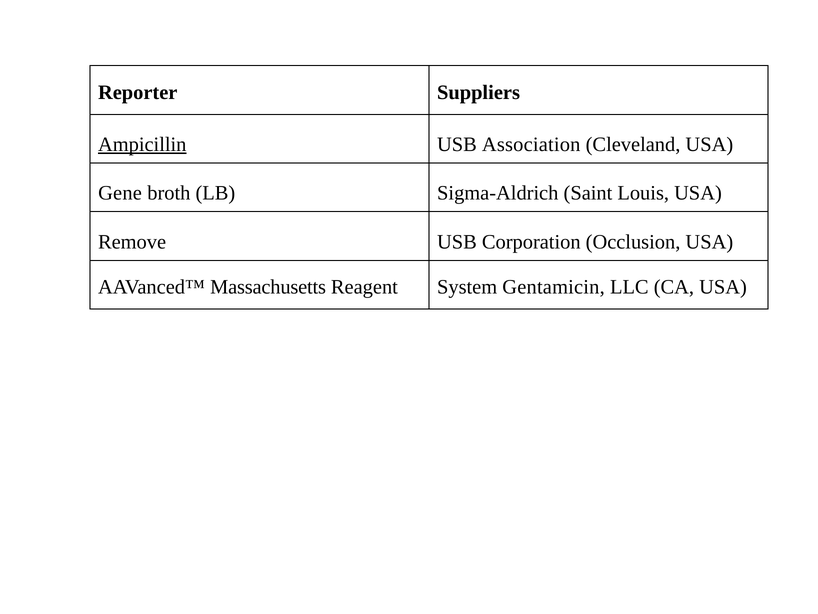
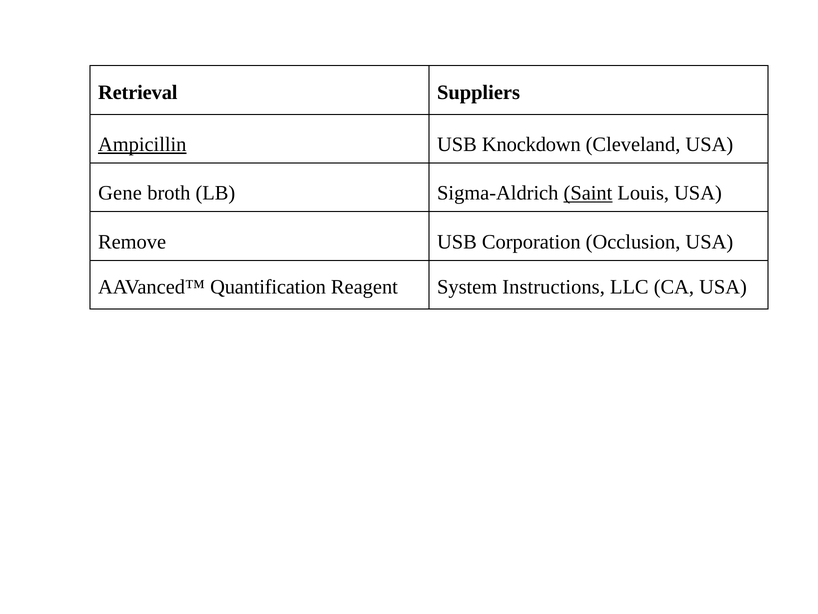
Reporter: Reporter -> Retrieval (138, 92)
Association: Association -> Knockdown (531, 144)
Saint underline: none -> present (588, 193)
Massachusetts: Massachusetts -> Quantification (268, 287)
Gentamicin: Gentamicin -> Instructions (554, 287)
